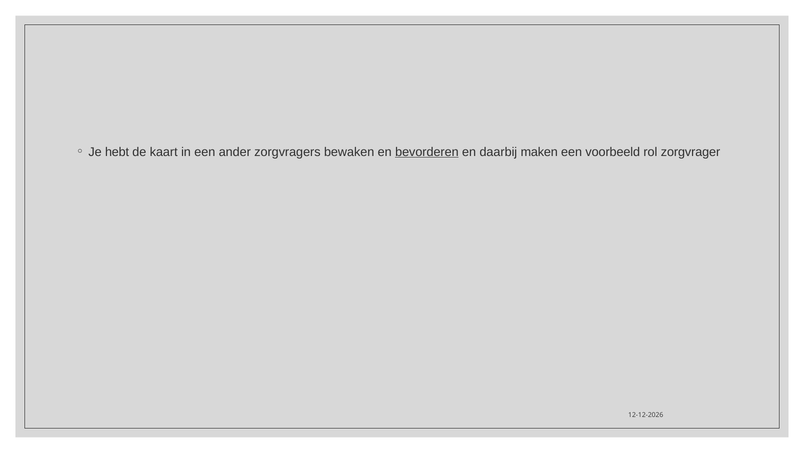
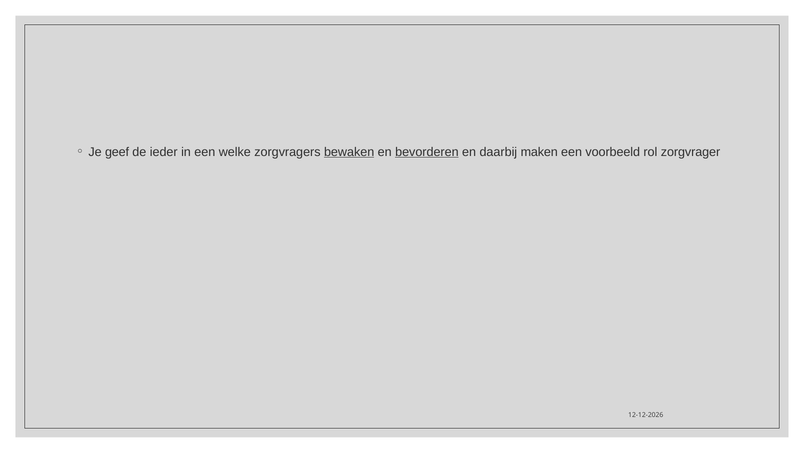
hebt: hebt -> geef (117, 152)
kaart: kaart -> ieder (164, 152)
ander: ander -> welke (235, 152)
bewaken underline: none -> present (349, 152)
